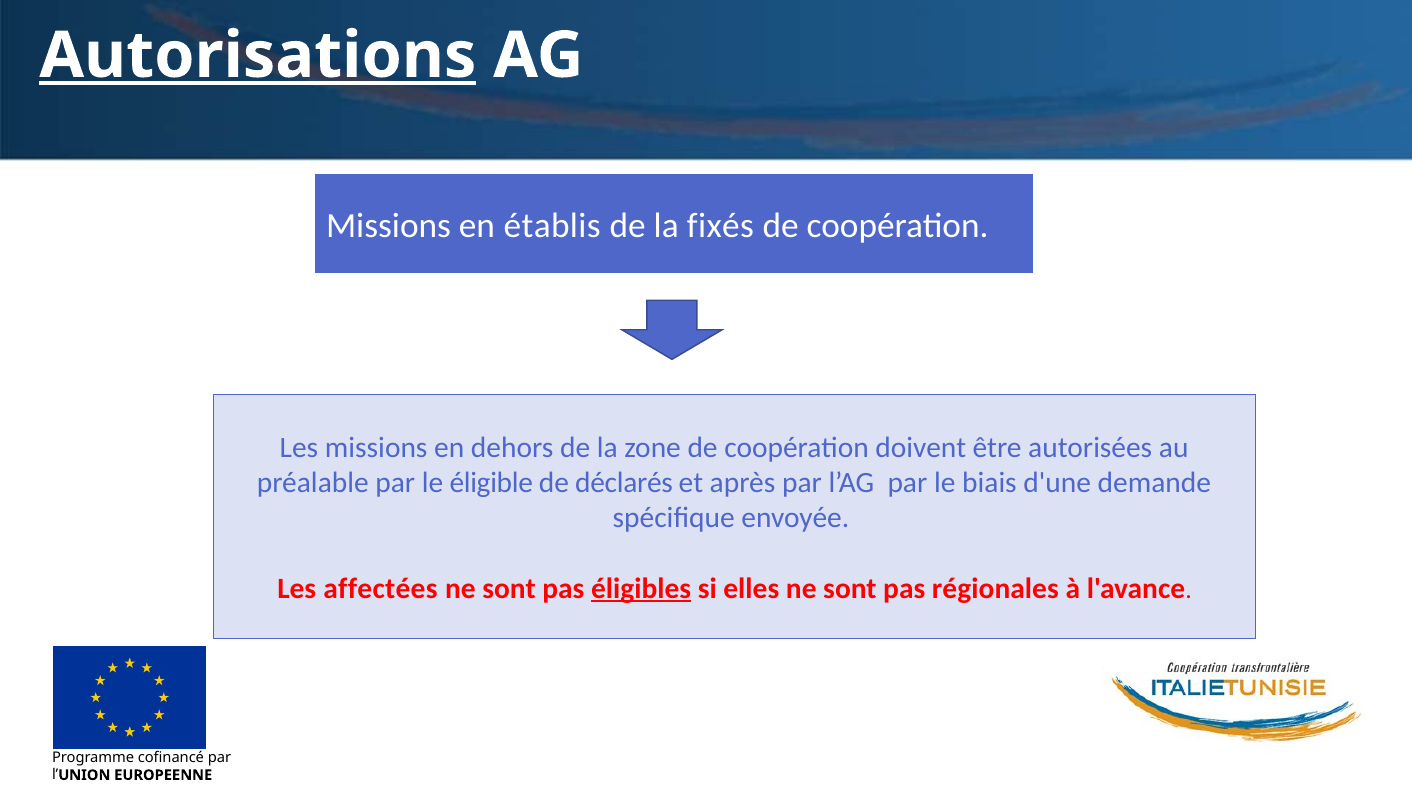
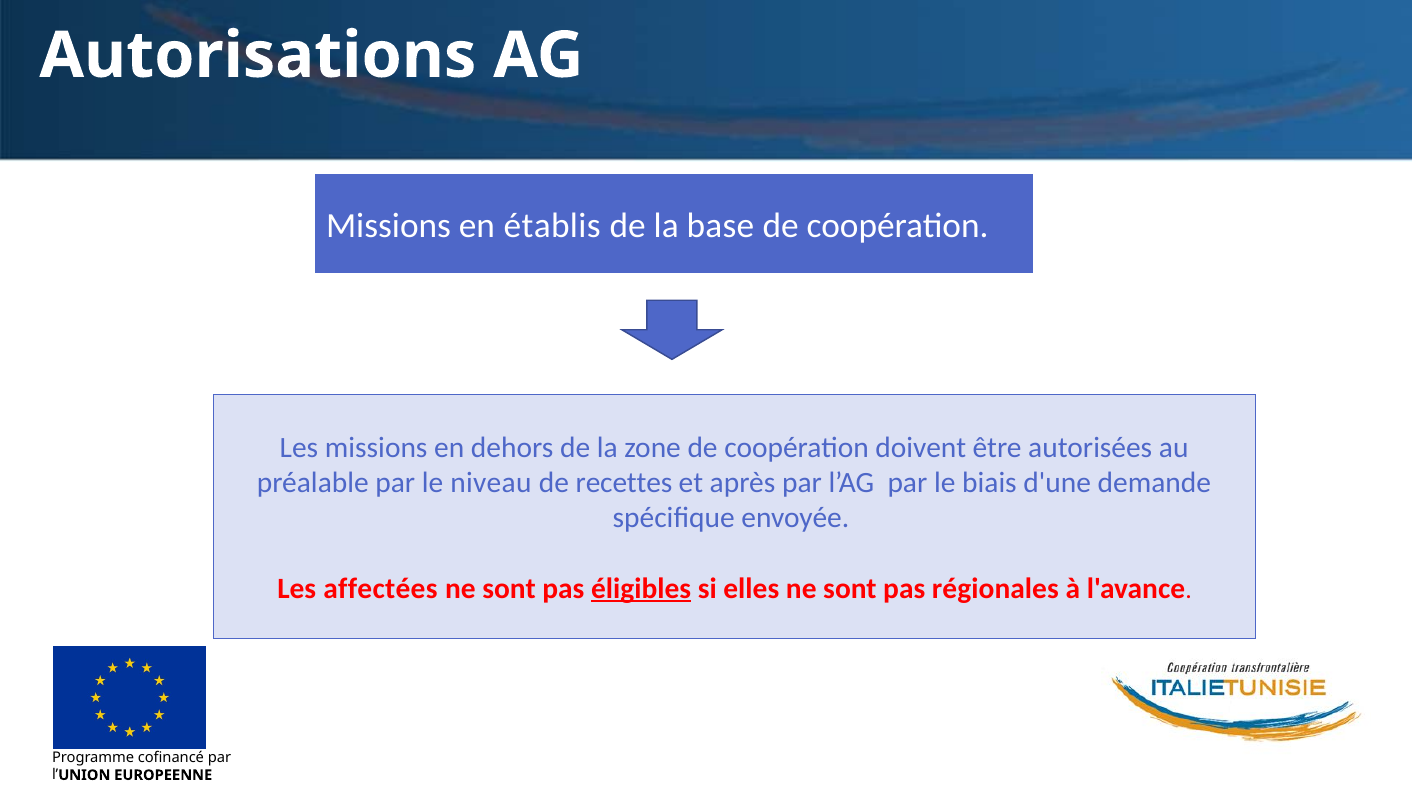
Autorisations underline: present -> none (258, 56)
fixés: fixés -> base (720, 226)
éligible: éligible -> niveau (491, 483)
déclarés: déclarés -> recettes (624, 483)
